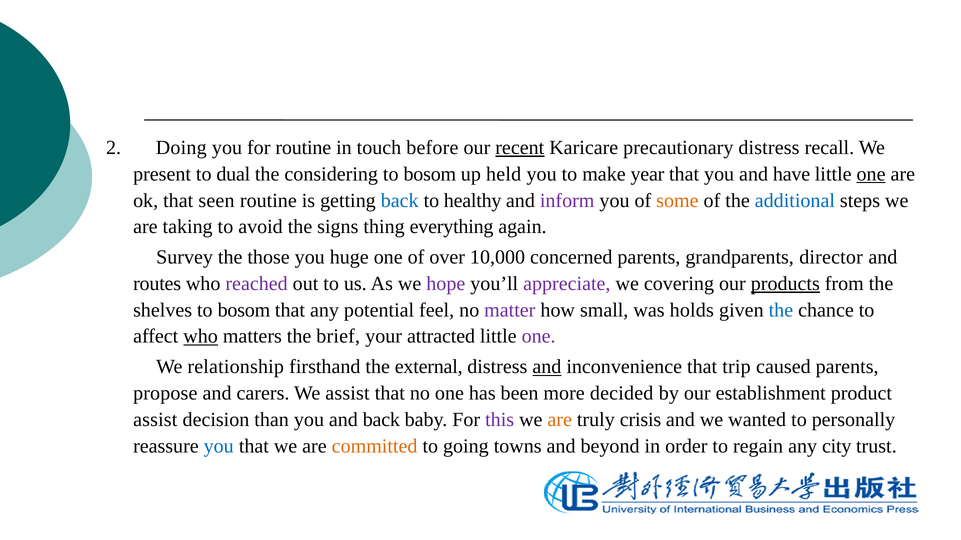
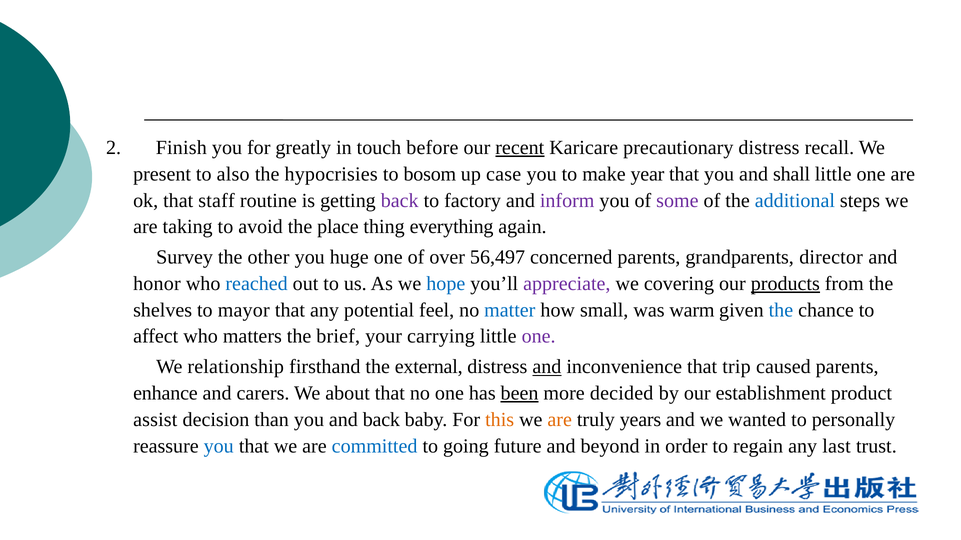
Doing: Doing -> Finish (181, 148)
for routine: routine -> greatly (303, 148)
dual: dual -> also (233, 174)
considering: considering -> hypocrisies (331, 174)
held: held -> case (504, 174)
have: have -> shall (792, 174)
one underline: present -> none (871, 174)
seen: seen -> staff (216, 201)
back colour: blue -> purple (400, 201)
healthy: healthy -> factory (473, 201)
some colour: orange -> purple (677, 201)
signs: signs -> place (338, 227)
those: those -> other (268, 257)
10,000: 10,000 -> 56,497 (498, 257)
routes: routes -> honor (157, 284)
reached colour: purple -> blue (257, 284)
hope colour: purple -> blue (446, 284)
shelves to bosom: bosom -> mayor (244, 310)
matter colour: purple -> blue (510, 310)
holds: holds -> warm (692, 310)
who underline: present -> none (201, 337)
attracted: attracted -> carrying (441, 337)
propose: propose -> enhance (165, 394)
We assist: assist -> about (348, 394)
been underline: none -> present (520, 394)
this colour: purple -> orange (500, 420)
crisis: crisis -> years (641, 420)
committed colour: orange -> blue (375, 446)
towns: towns -> future (518, 446)
city: city -> last (837, 446)
